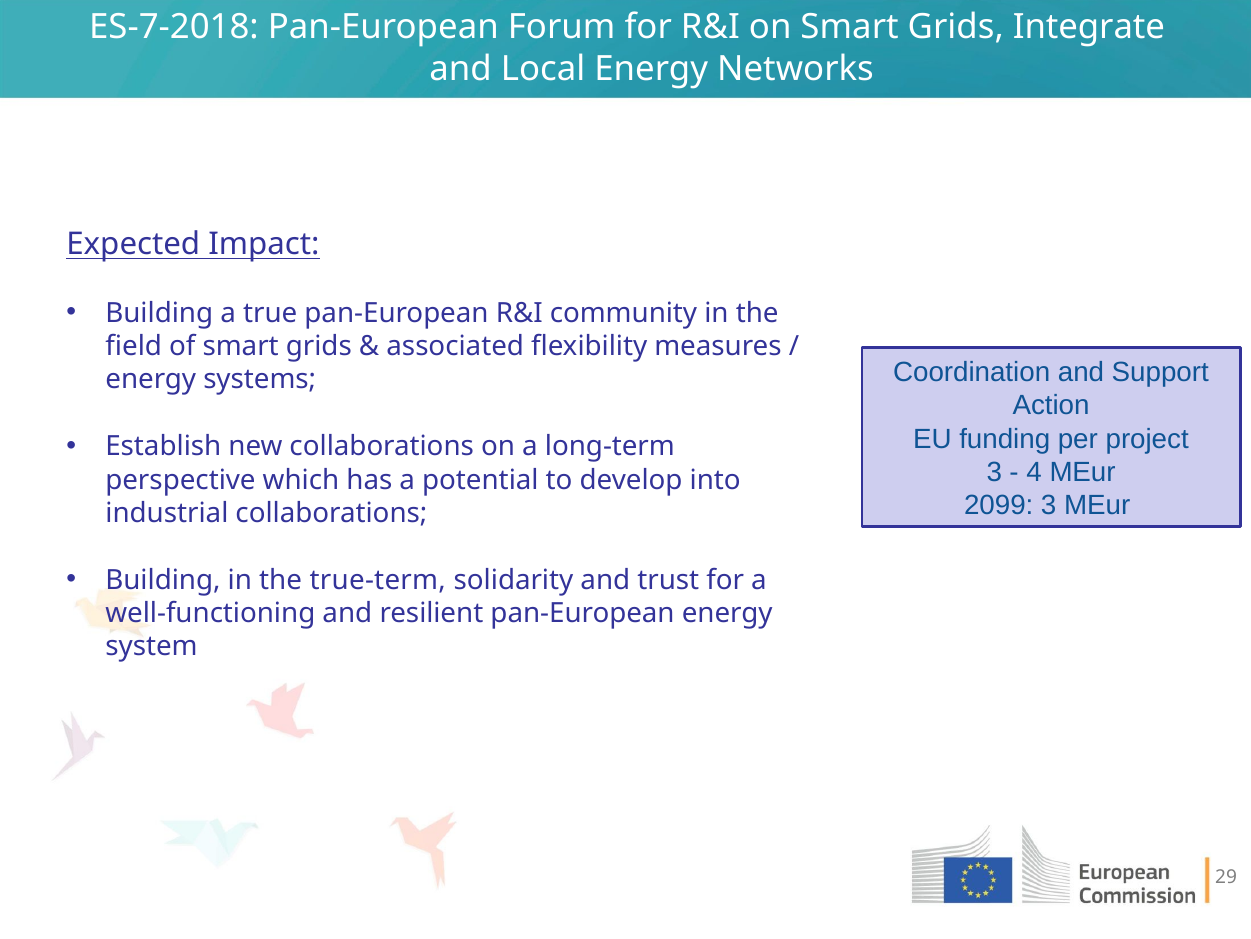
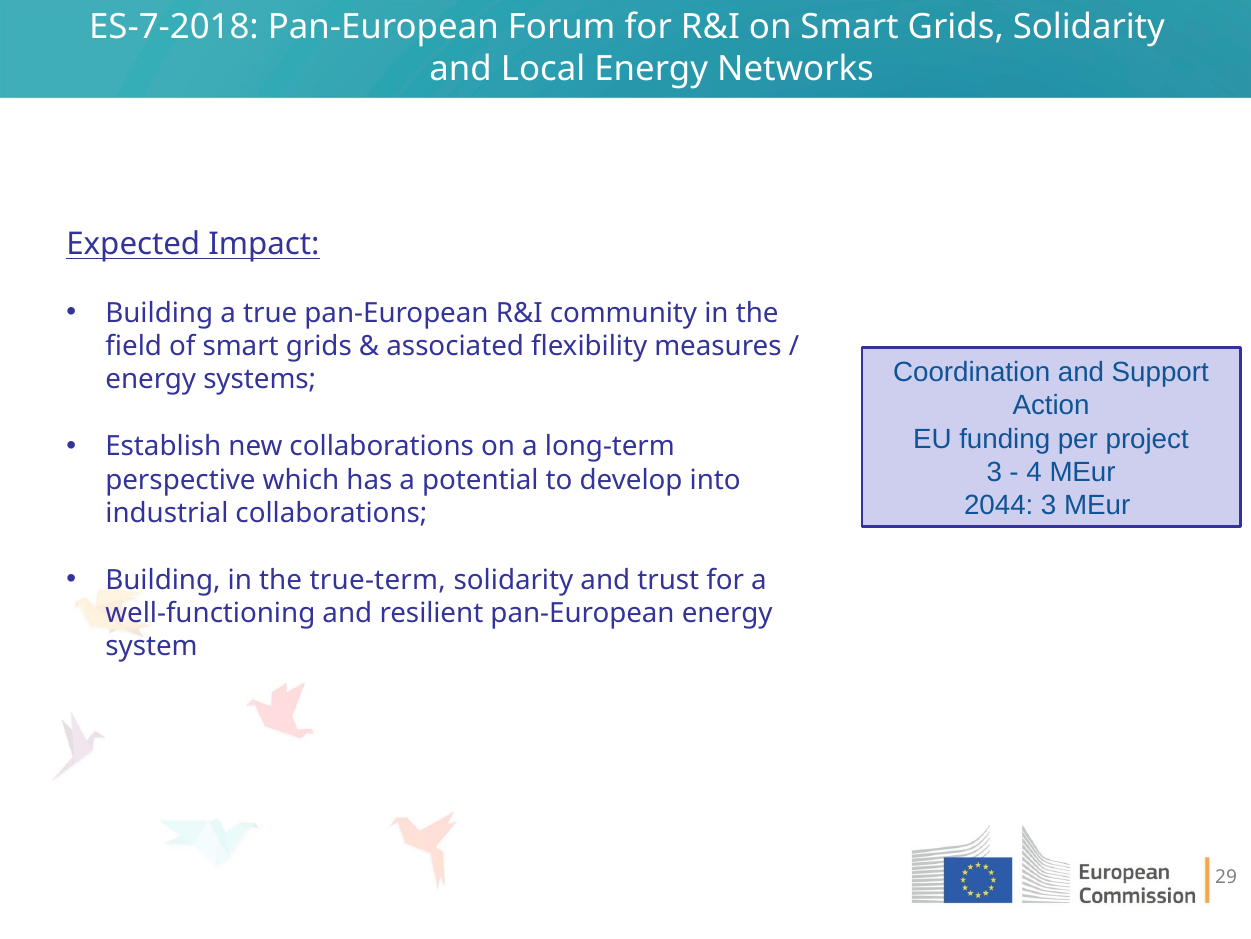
Grids Integrate: Integrate -> Solidarity (1089, 27)
2099: 2099 -> 2044 (999, 505)
